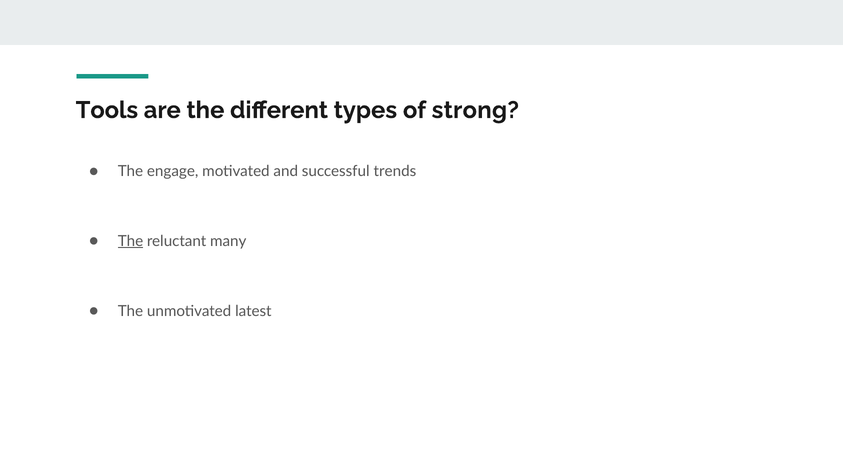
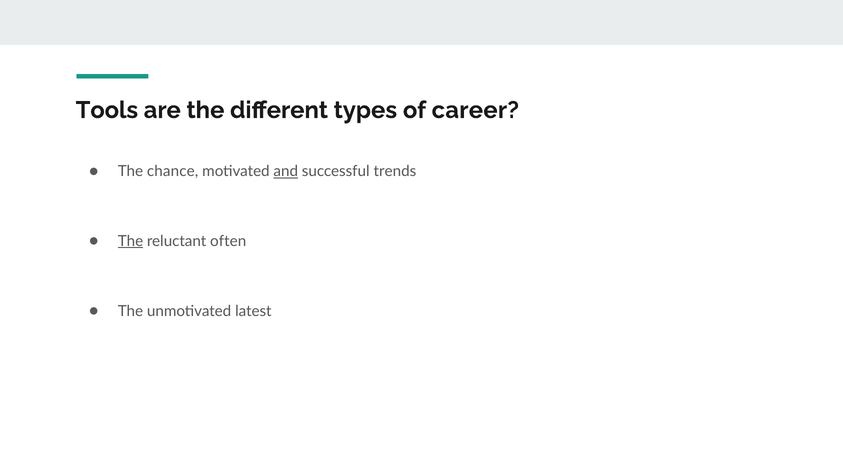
strong: strong -> career (475, 110)
engage: engage -> chance (173, 171)
and underline: none -> present (286, 171)
many: many -> often (228, 241)
